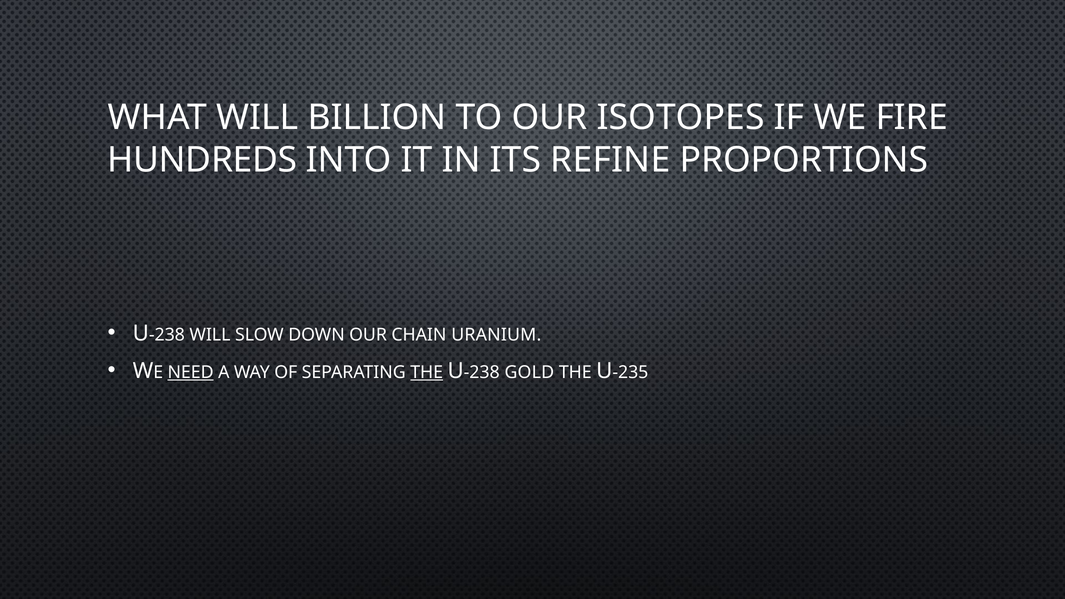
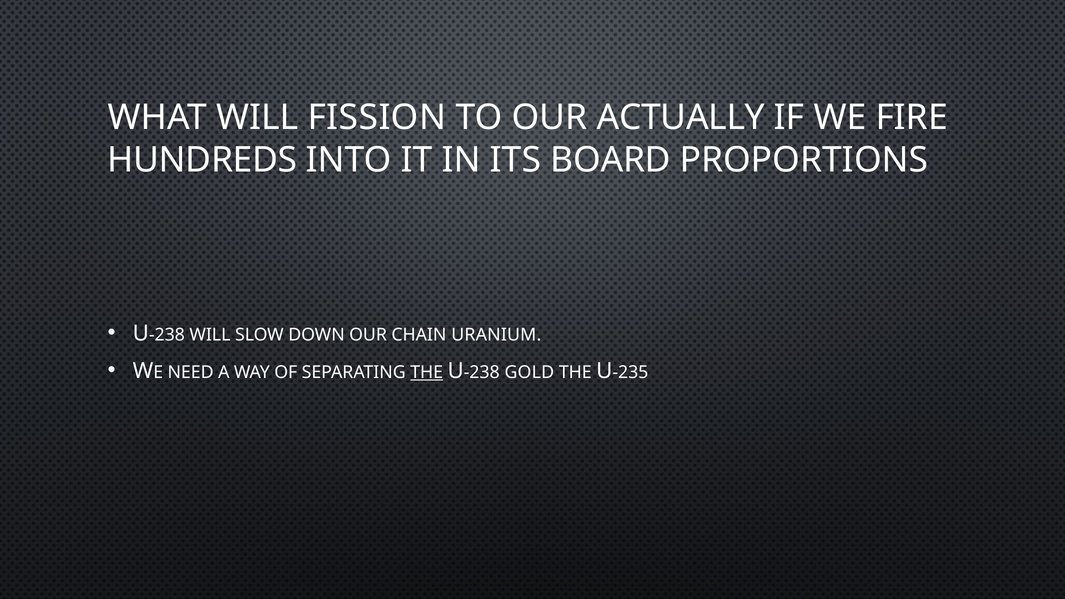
BILLION: BILLION -> FISSION (377, 118)
ISOTOPES: ISOTOPES -> ACTUALLY (681, 118)
REFINE: REFINE -> BOARD (611, 160)
NEED underline: present -> none (191, 372)
